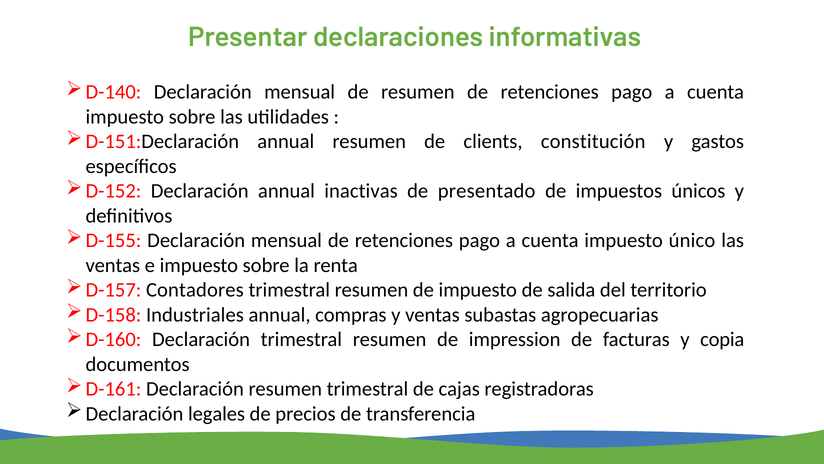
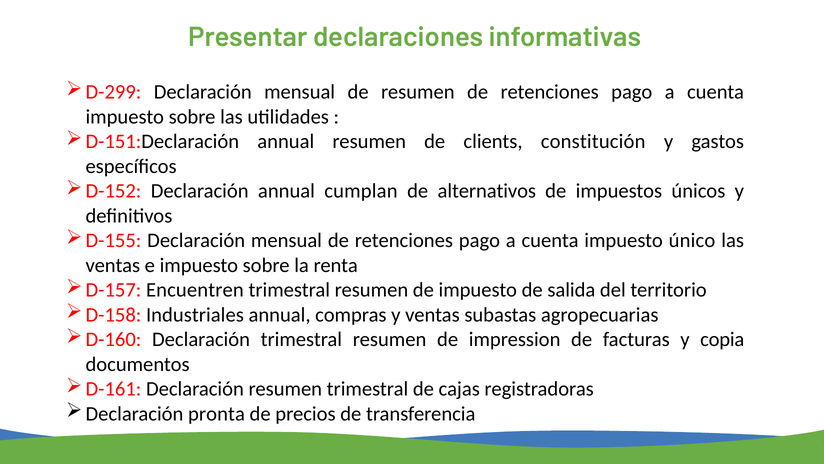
D-140: D-140 -> D-299 (113, 92)
inactivas: inactivas -> cumplan (361, 191)
presentado: presentado -> alternativos (487, 191)
Contadores: Contadores -> Encuentren (195, 290)
legales: legales -> pronta (216, 413)
